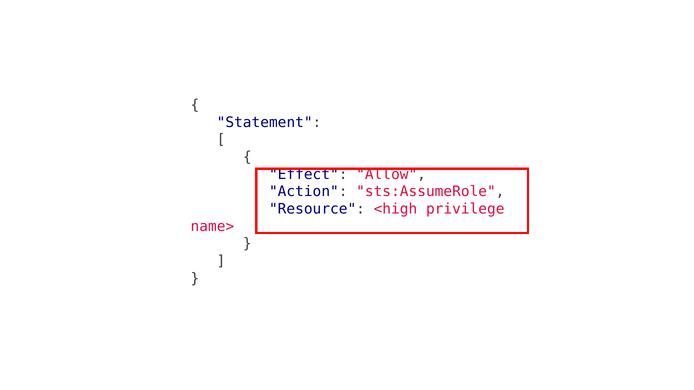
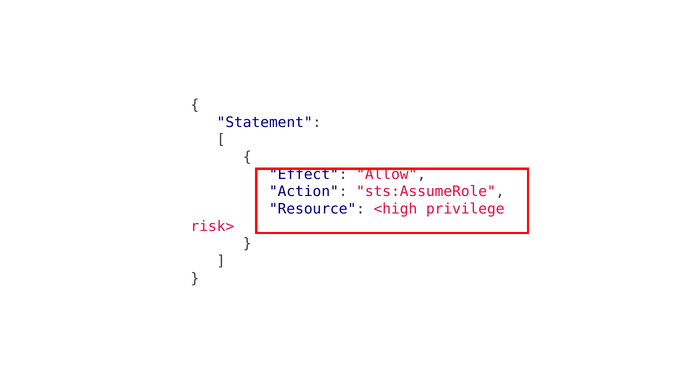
name>: name> -> risk> (212, 226)
